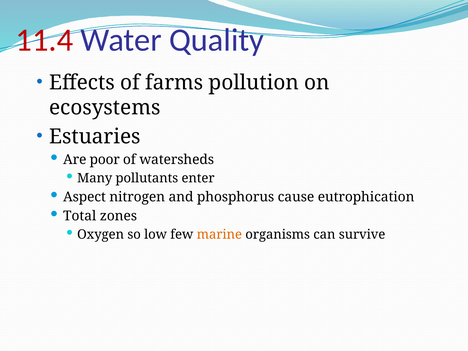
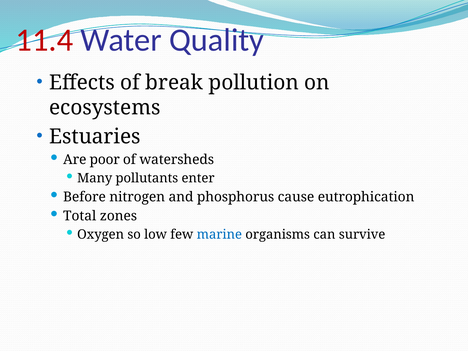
farms: farms -> break (174, 83)
Aspect: Aspect -> Before (84, 197)
marine colour: orange -> blue (219, 234)
